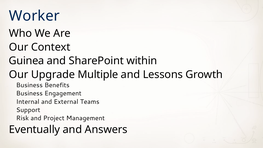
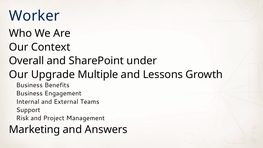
Guinea: Guinea -> Overall (26, 61)
within: within -> under (142, 61)
Eventually: Eventually -> Marketing (34, 130)
